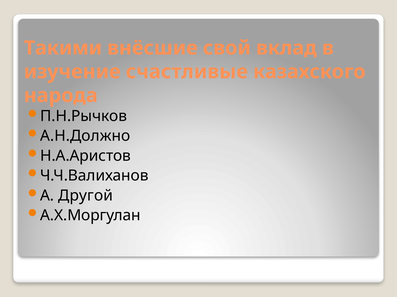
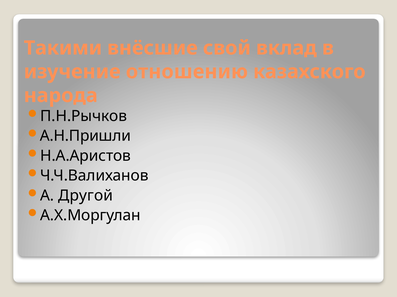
счастливые: счастливые -> отношению (187, 72)
А.Н.Должно: А.Н.Должно -> А.Н.Пришли (85, 136)
